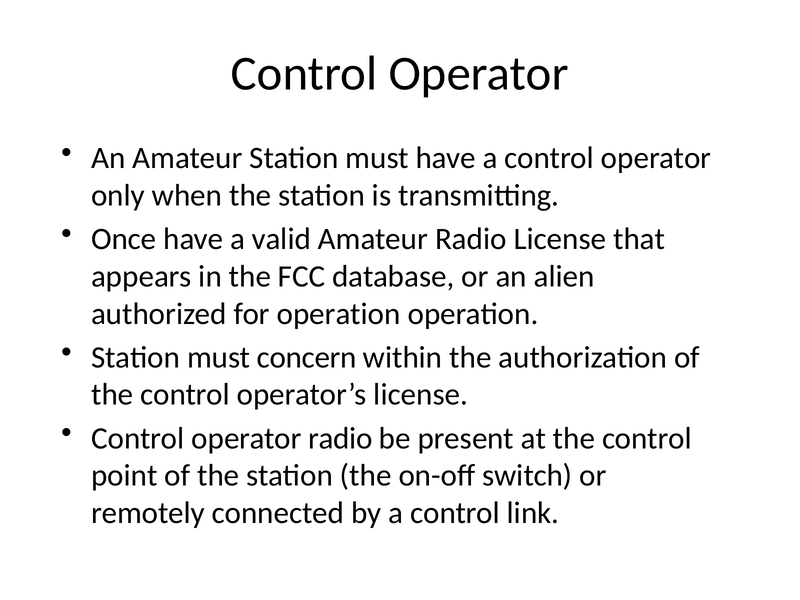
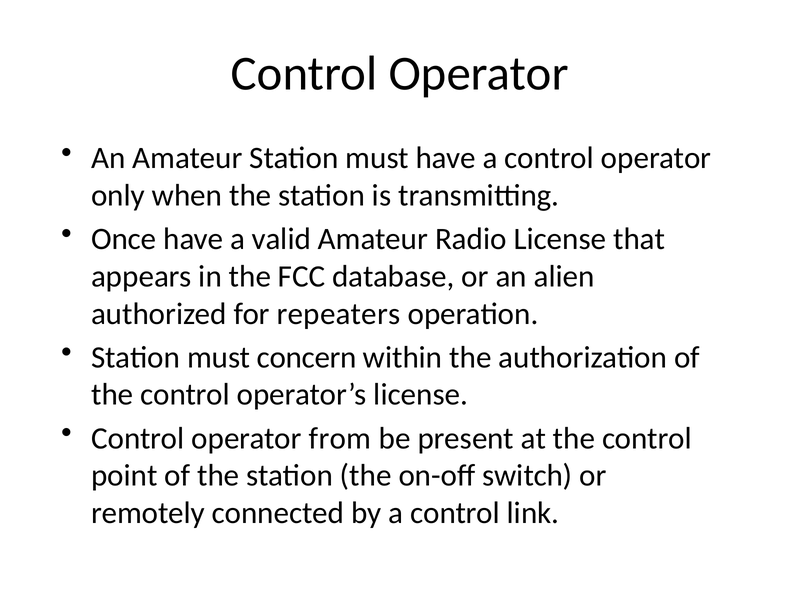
for operation: operation -> repeaters (339, 314)
operator radio: radio -> from (340, 438)
